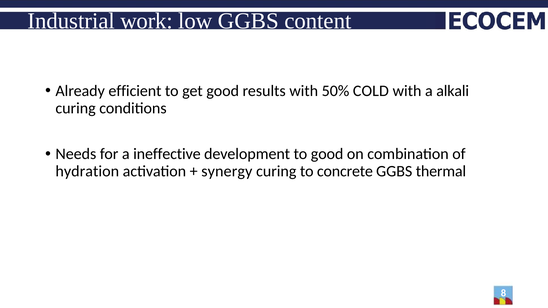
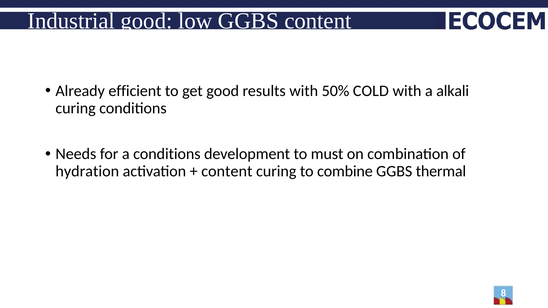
Industrial work: work -> good (146, 21)
a ineffective: ineffective -> conditions (167, 154)
to good: good -> must (327, 154)
synergy: synergy -> content (227, 171)
concrete: concrete -> combine (345, 171)
